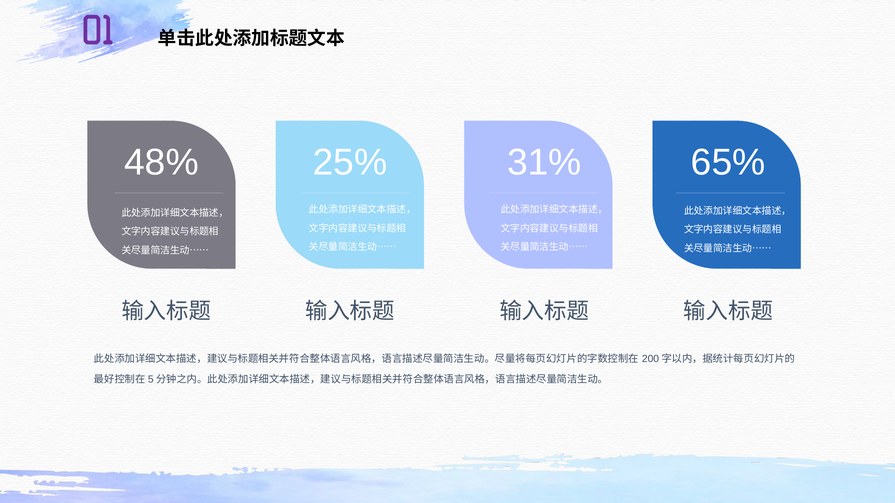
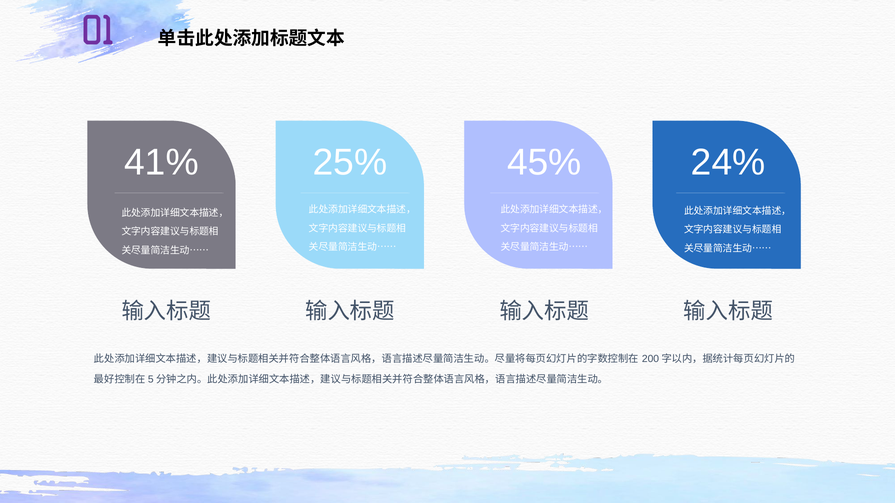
48%: 48% -> 41% (162, 162)
31%: 31% -> 45% (544, 162)
65%: 65% -> 24% (728, 162)
